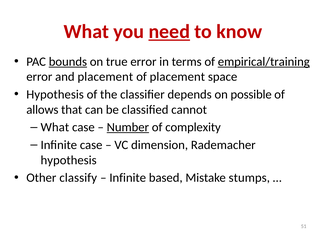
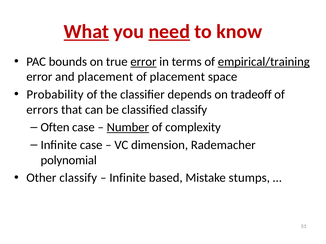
What underline: none -> present (86, 32)
bounds underline: present -> none (68, 62)
error underline: none -> present (143, 62)
Hypothesis: Hypothesis -> Probability (55, 95)
possible: possible -> tradeoff (251, 95)
allows: allows -> errors (42, 110)
classified cannot: cannot -> classify (189, 110)
What: What -> Often (55, 128)
hypothesis: hypothesis -> polynomial (69, 160)
